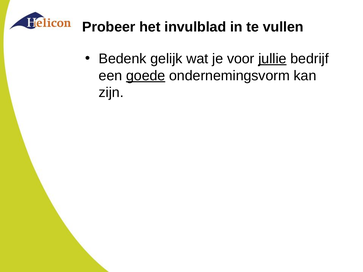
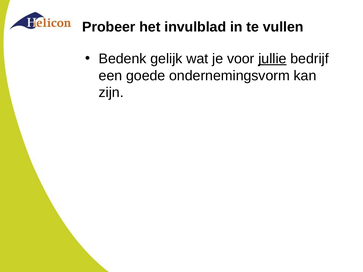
goede underline: present -> none (146, 76)
